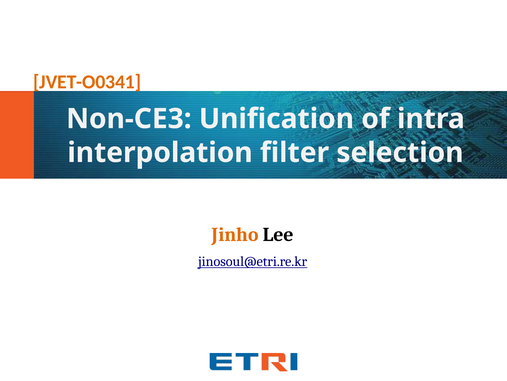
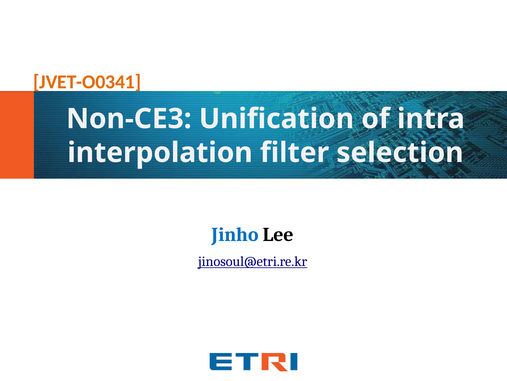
Jinho colour: orange -> blue (235, 234)
